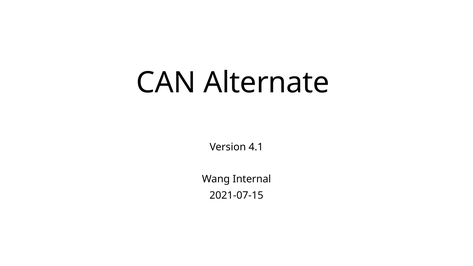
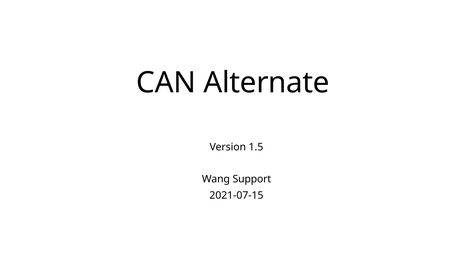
4.1: 4.1 -> 1.5 (256, 147)
Internal: Internal -> Support (252, 179)
